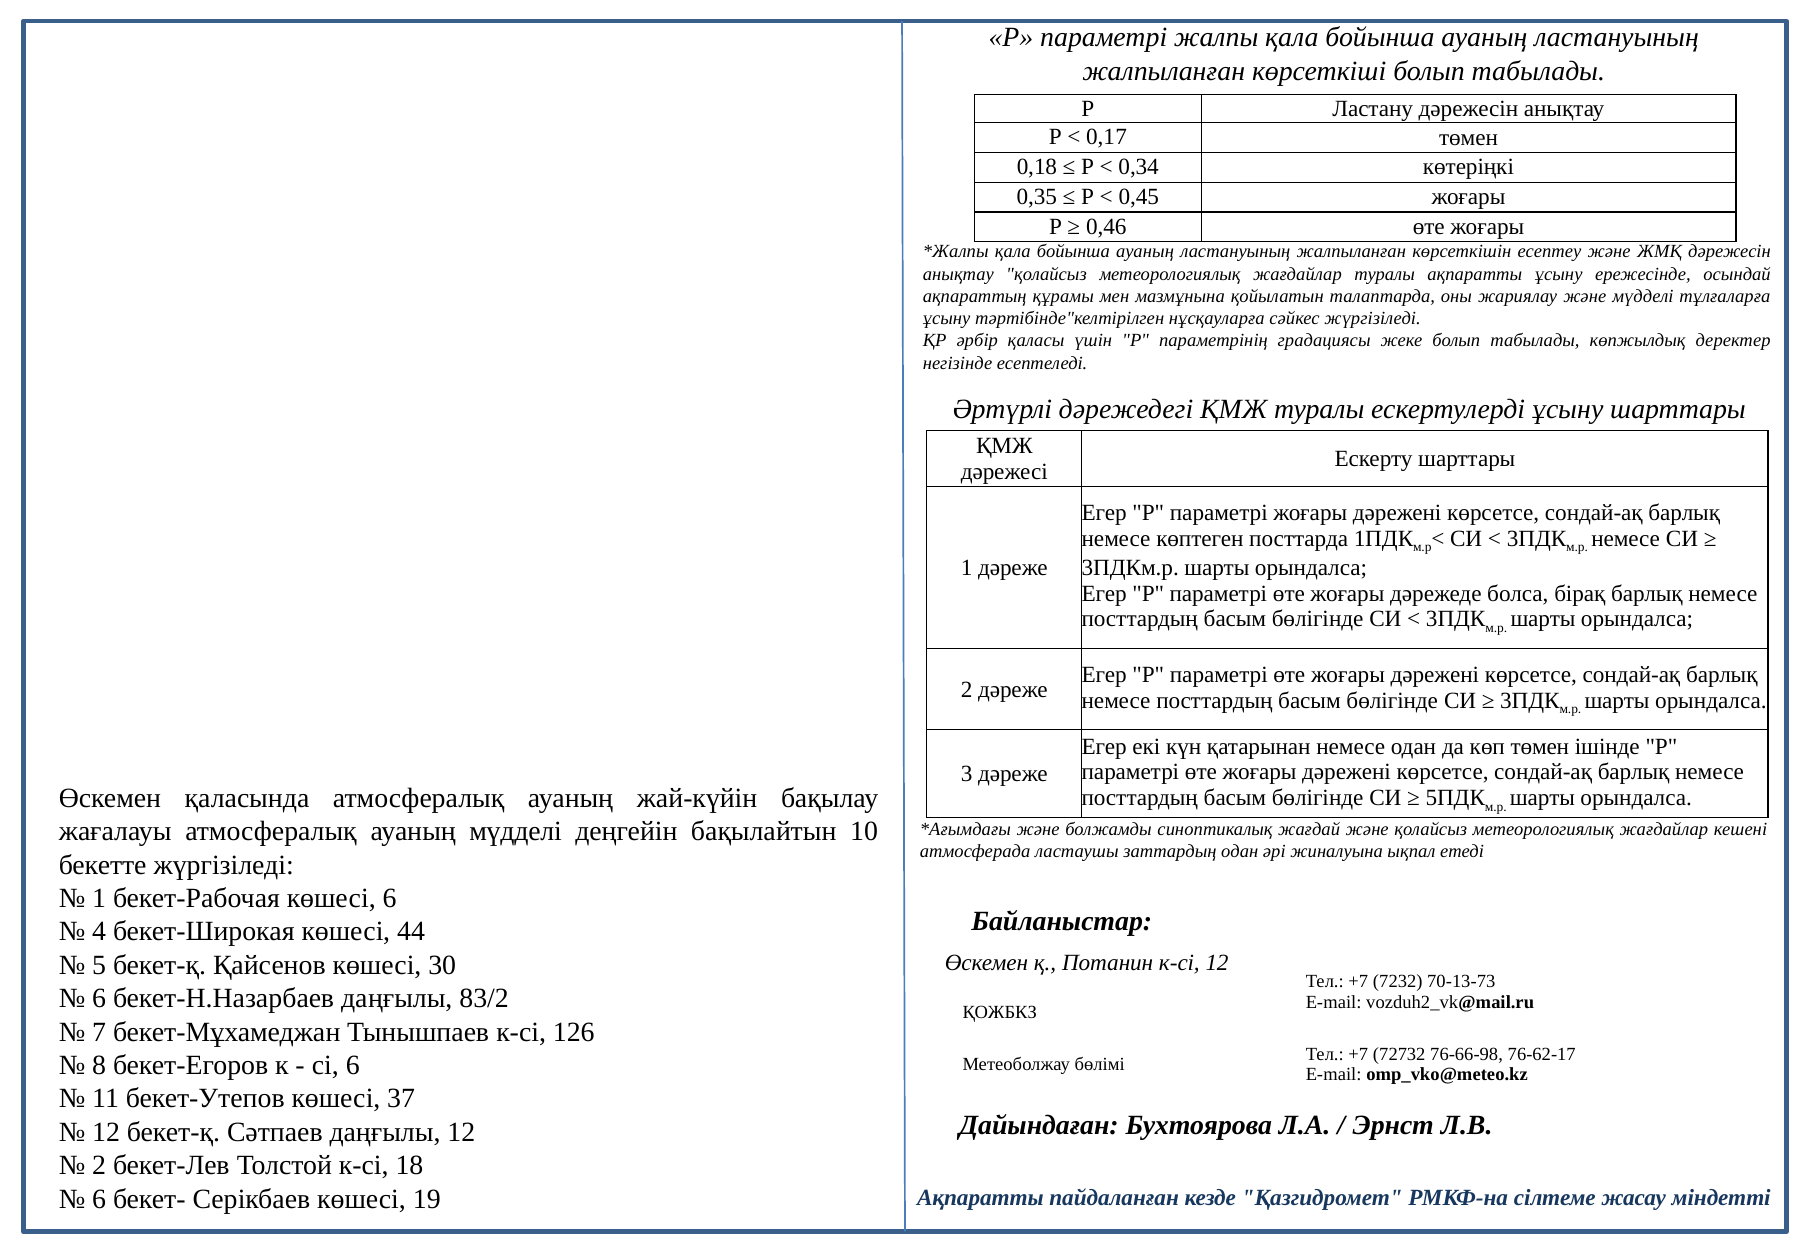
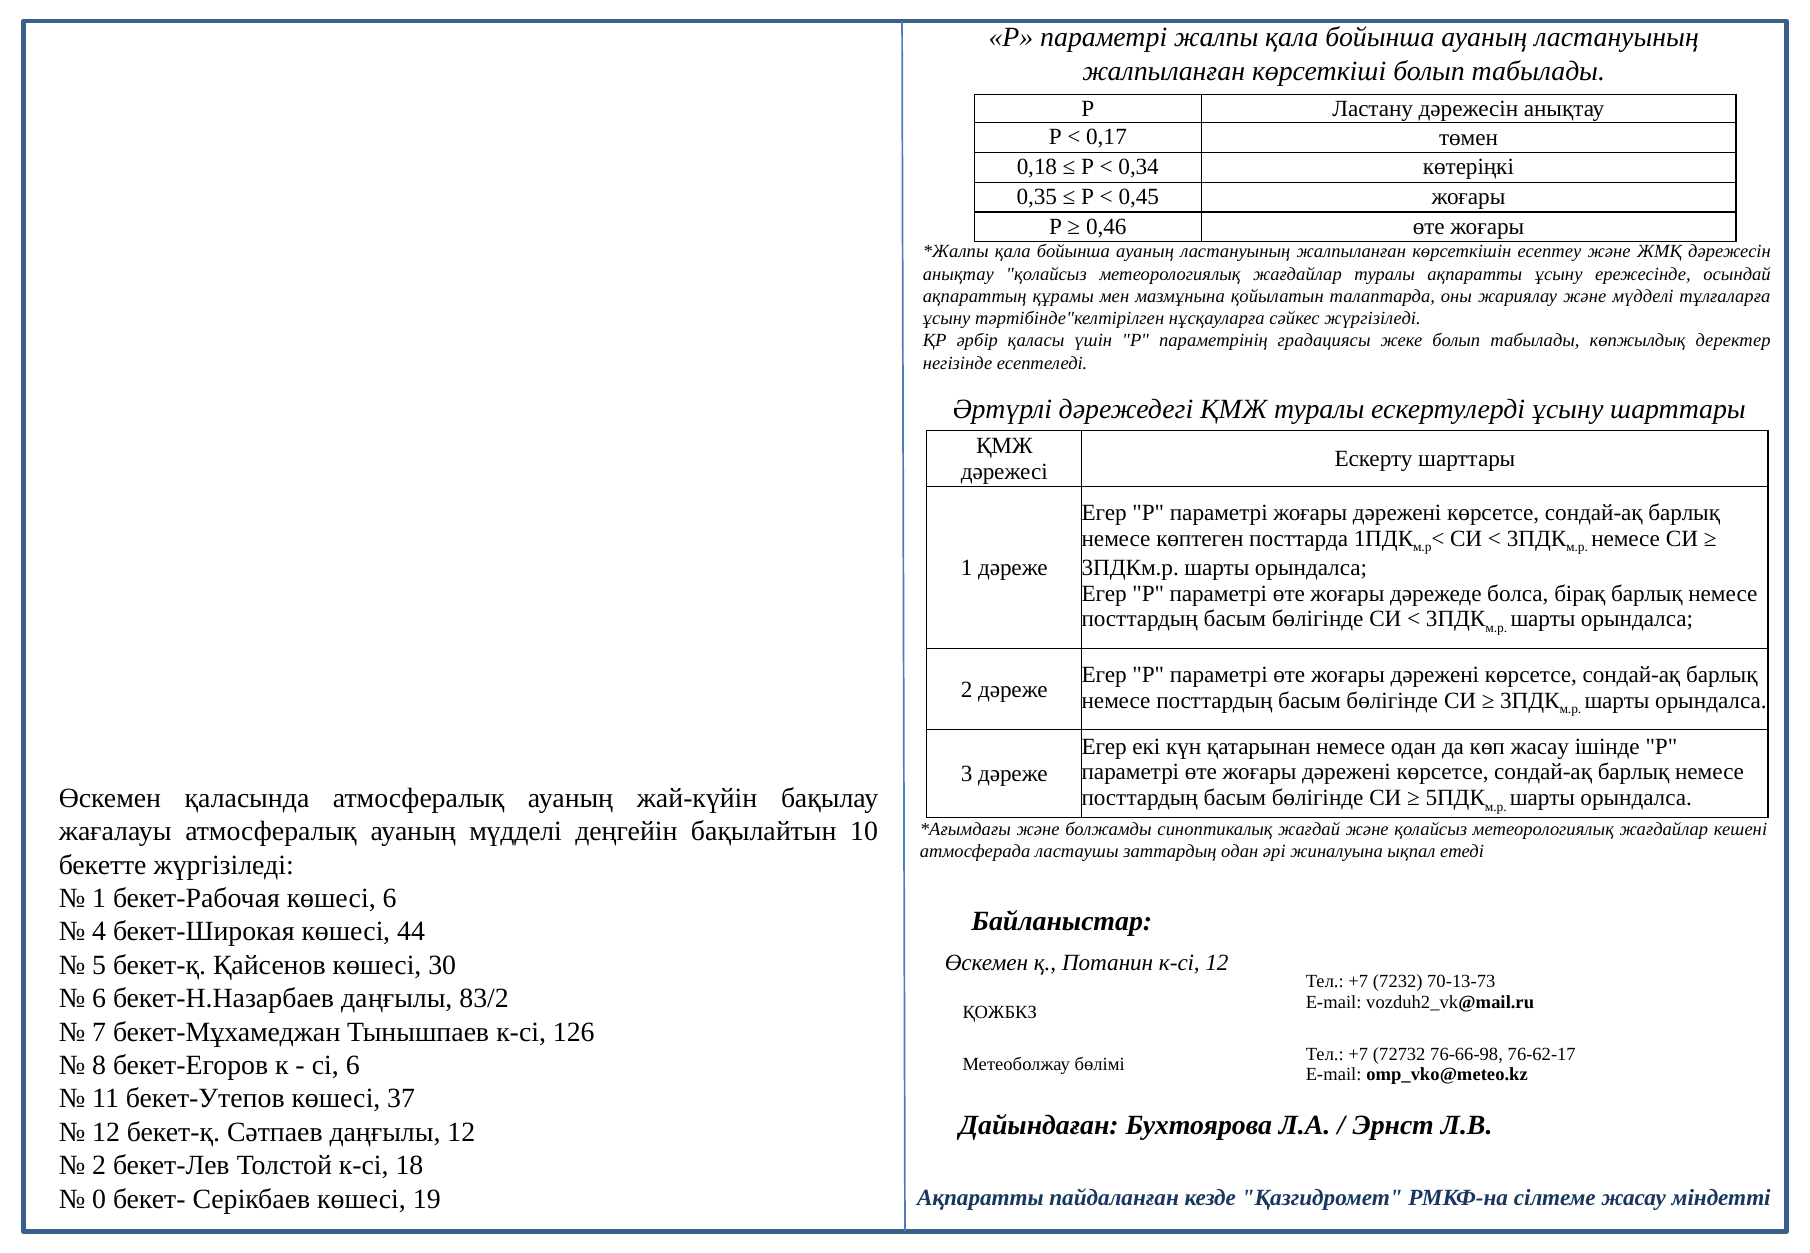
көп төмен: төмен -> жасау (1540, 746)
6: 6 -> 0 (99, 1199)
